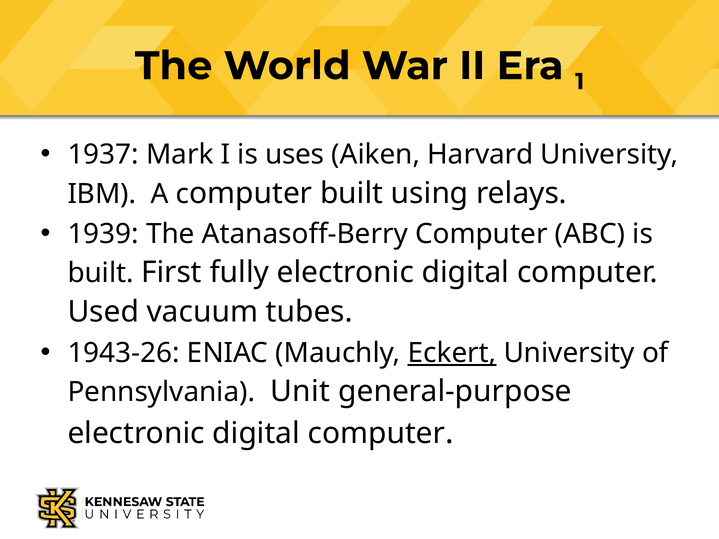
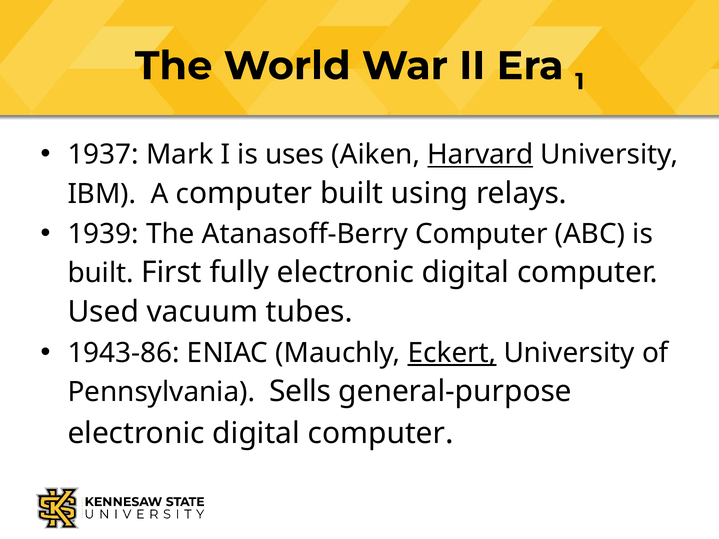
Harvard underline: none -> present (480, 155)
1943-26: 1943-26 -> 1943-86 (124, 353)
Unit: Unit -> Sells (300, 392)
